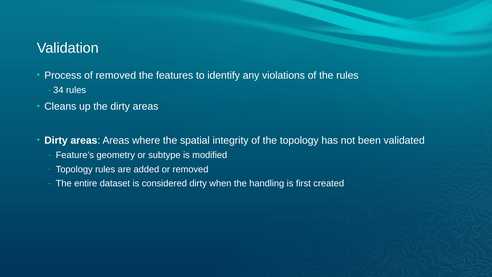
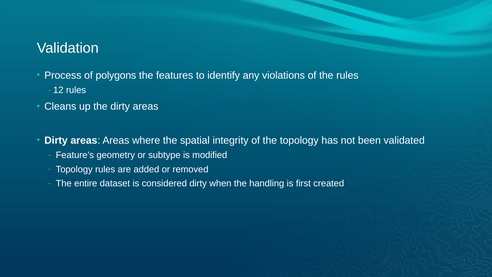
of removed: removed -> polygons (116, 75)
34: 34 -> 12 (58, 90)
